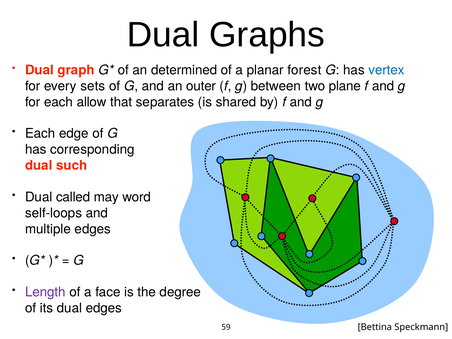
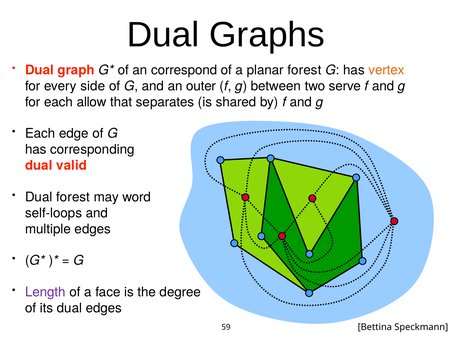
determined: determined -> correspond (184, 70)
vertex colour: blue -> orange (386, 70)
sets: sets -> side (93, 86)
plane: plane -> serve (345, 86)
such: such -> valid (72, 166)
Dual called: called -> forest (73, 197)
